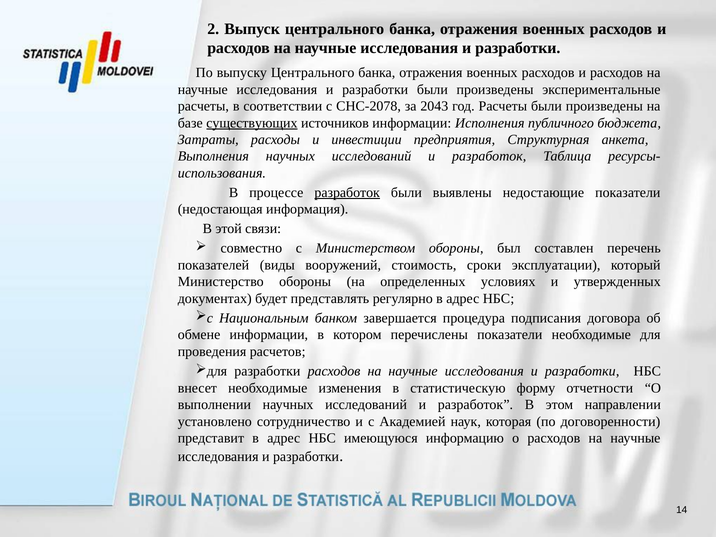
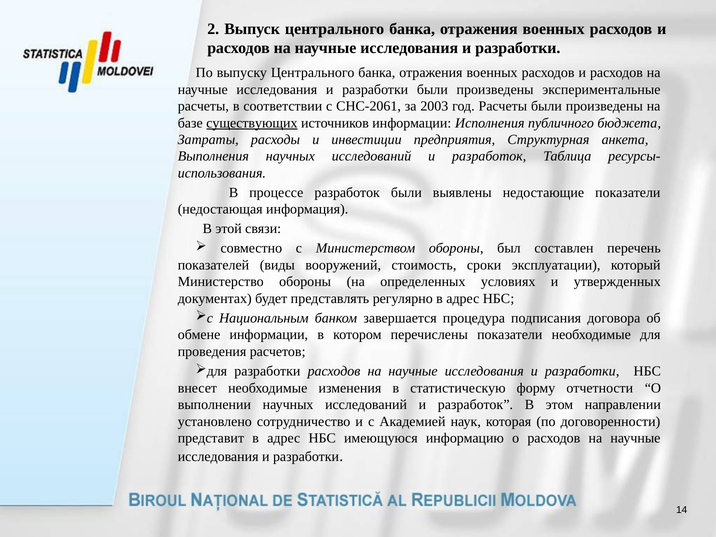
СНС-2078: СНС-2078 -> СНС-2061 (369, 106)
2043: 2043 -> 2003 (434, 106)
разработок underline: present -> none (347, 193)
